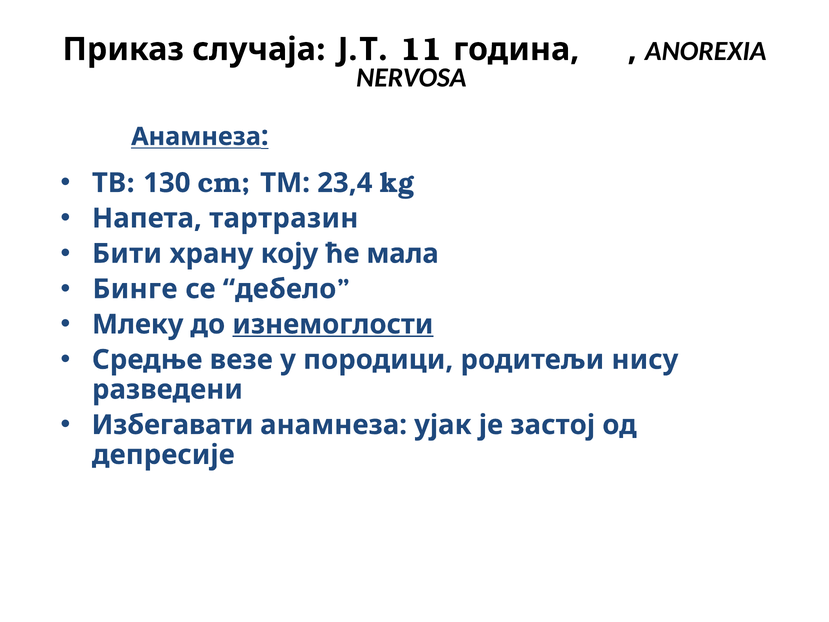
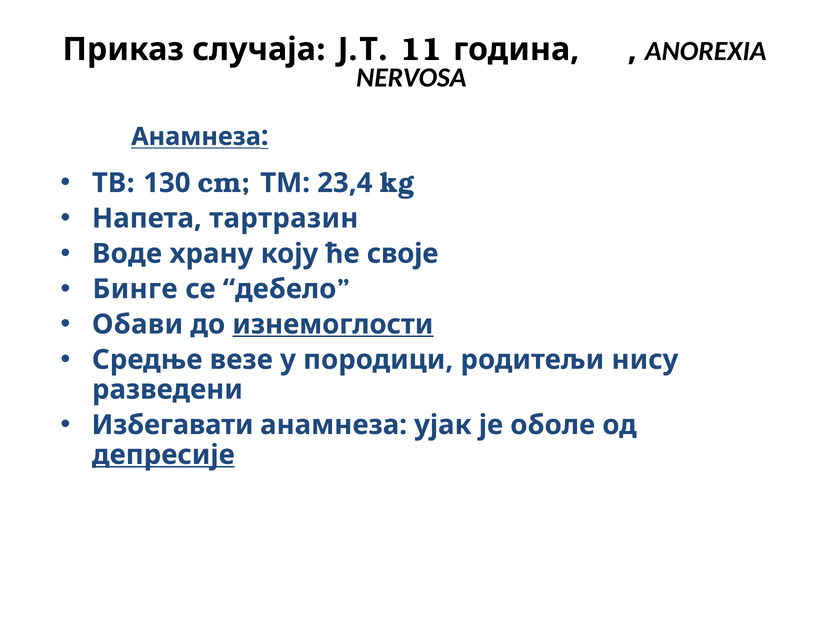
Бити: Бити -> Воде (127, 254)
мала: мала -> своје (403, 254)
Млеку: Млеку -> Обави (138, 324)
застој: застој -> оболе (553, 425)
депресије underline: none -> present (163, 455)
